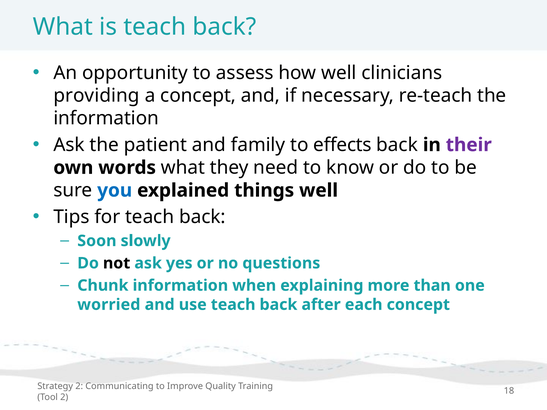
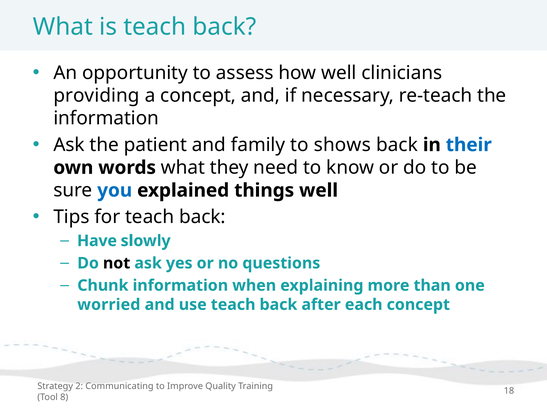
effects: effects -> shows (342, 145)
their colour: purple -> blue (469, 145)
Soon: Soon -> Have (97, 241)
Tool 2: 2 -> 8 (64, 397)
